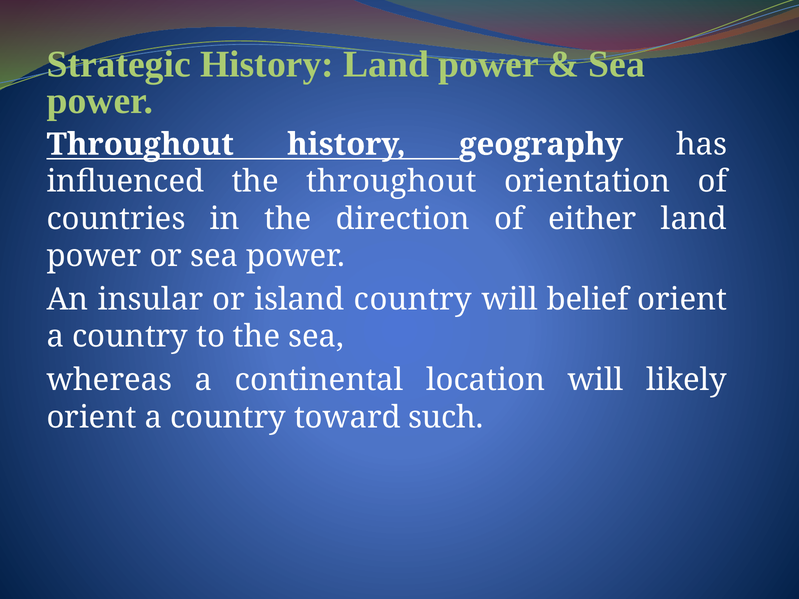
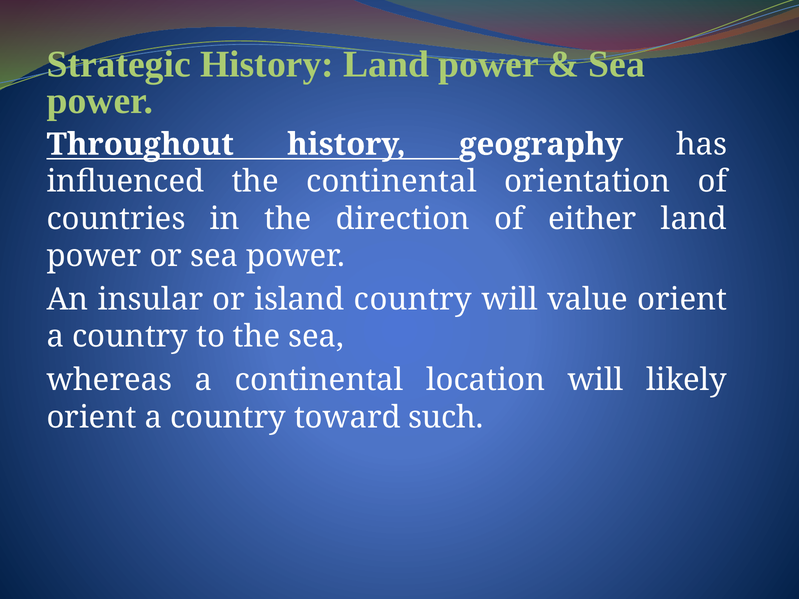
the throughout: throughout -> continental (391, 182)
belief: belief -> value (588, 300)
